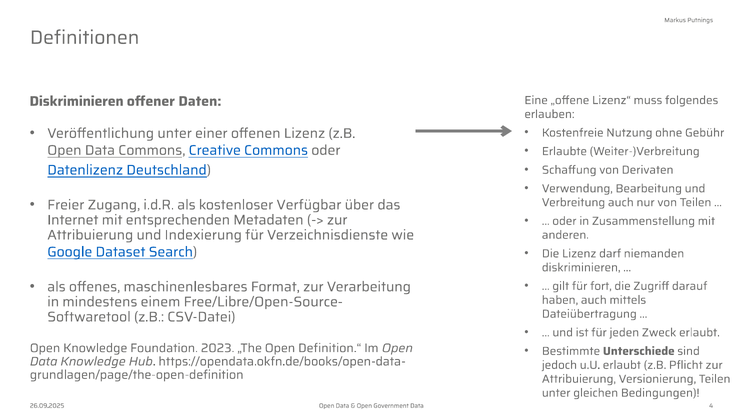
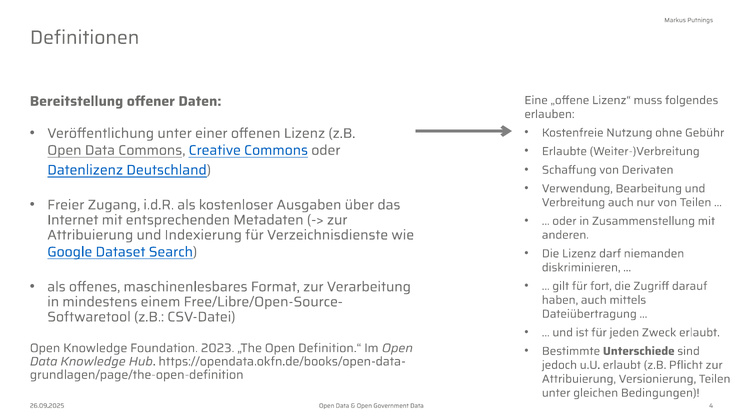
Diskriminieren: Diskriminieren -> Bereitstellung (77, 101)
Verfügbar: Verfügbar -> Ausgaben (309, 205)
